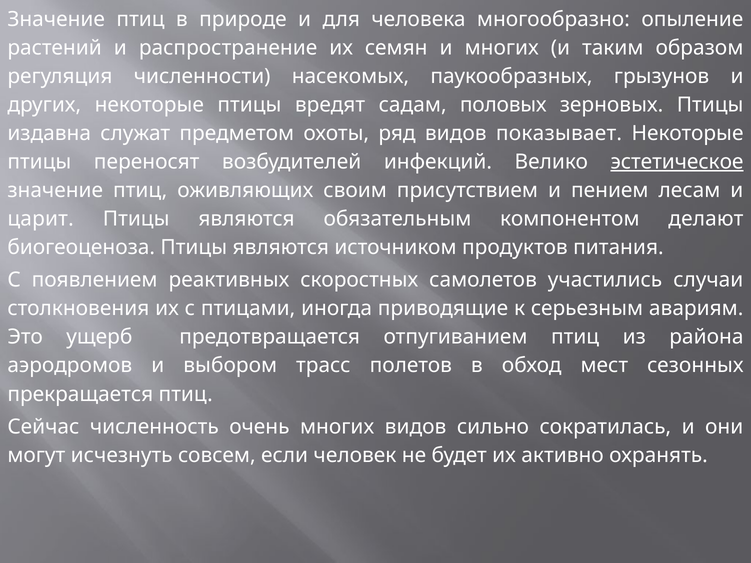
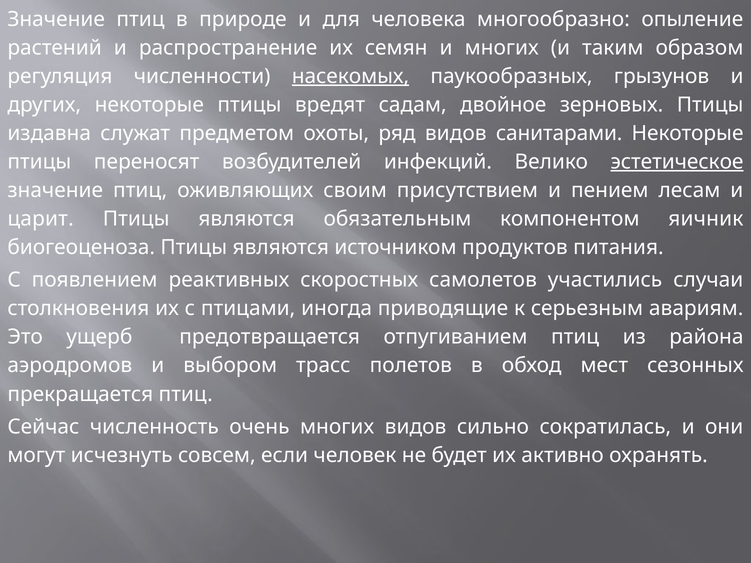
насекомых underline: none -> present (350, 76)
половых: половых -> двойное (503, 105)
показывает: показывает -> санитарами (559, 133)
делают: делают -> яичник (706, 219)
